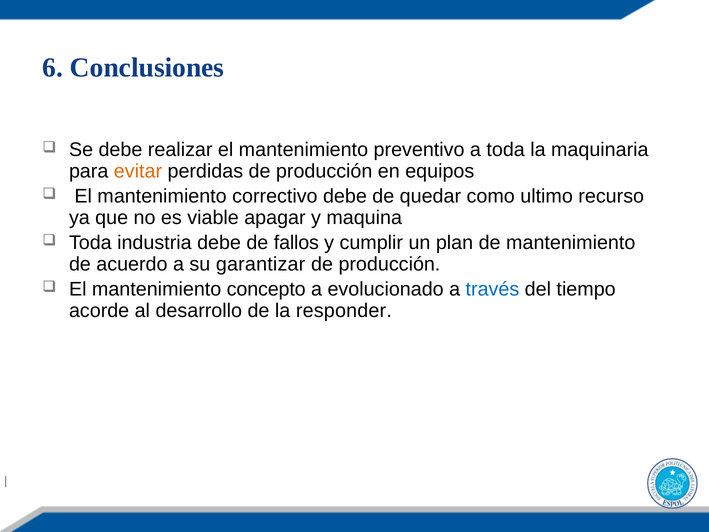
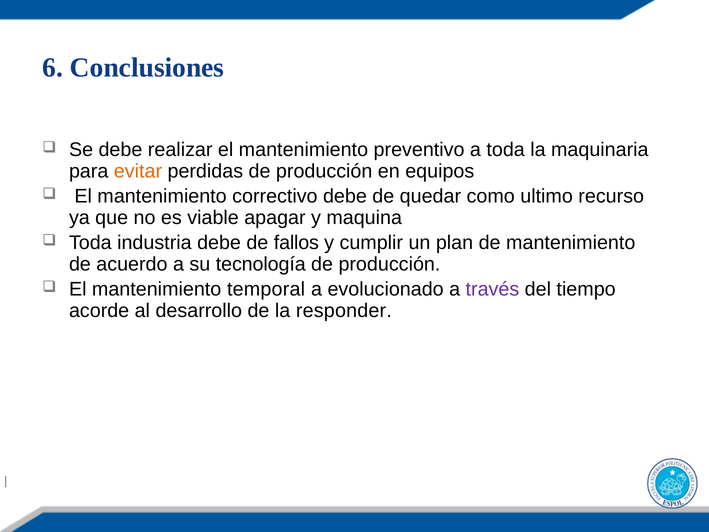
garantizar: garantizar -> tecnología (261, 264)
concepto: concepto -> temporal (266, 289)
través colour: blue -> purple (492, 289)
